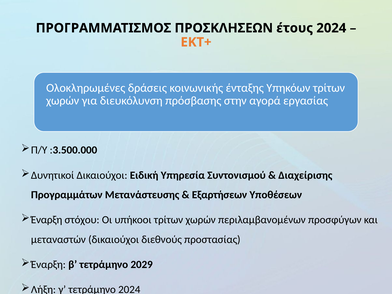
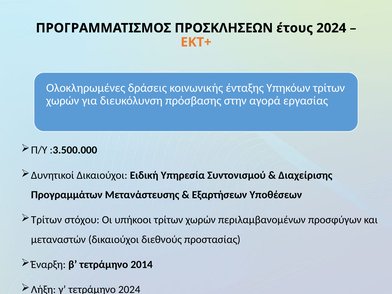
Έναρξη: Έναρξη -> Τρίτων (46, 220)
2029: 2029 -> 2014 (142, 264)
